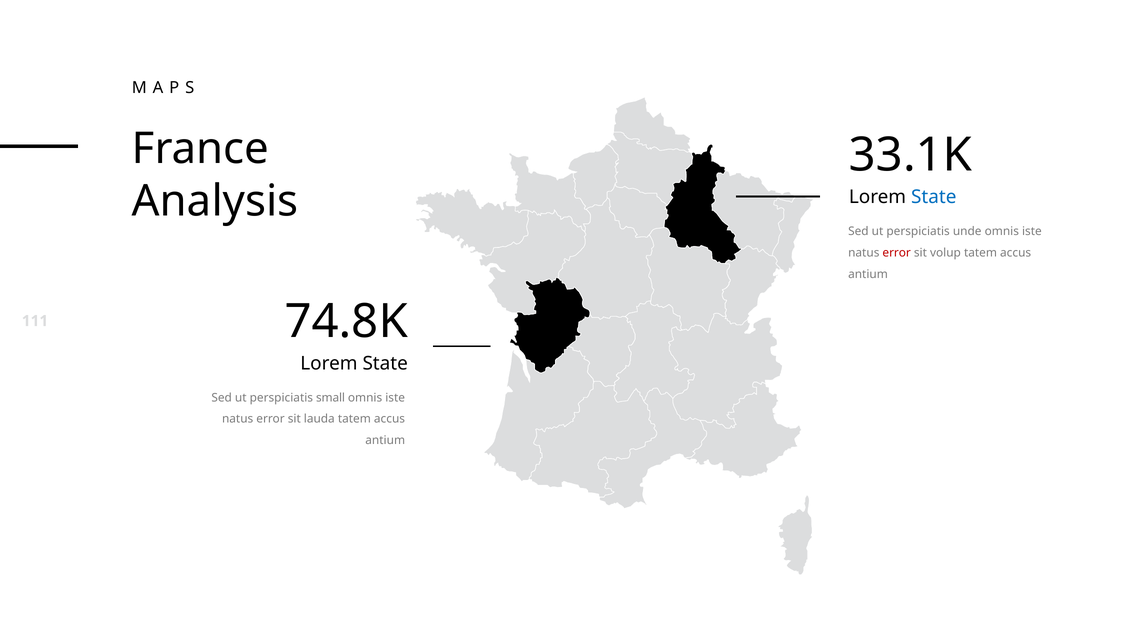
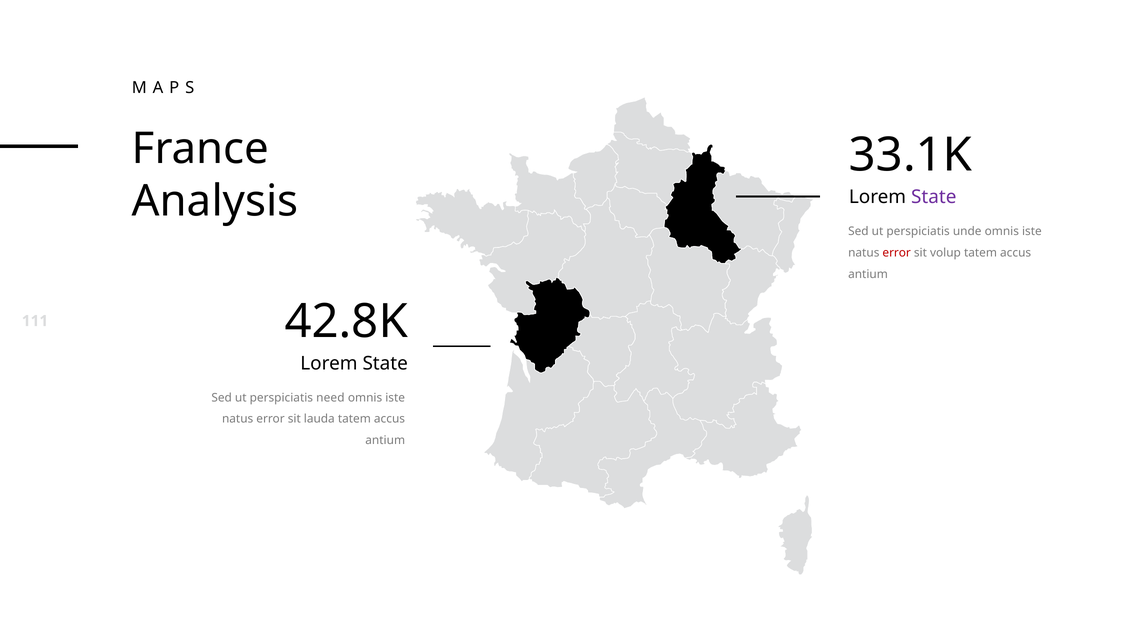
State colour: blue -> purple (934, 197)
74.8K: 74.8K -> 42.8K (346, 321)
small: small -> need (330, 397)
